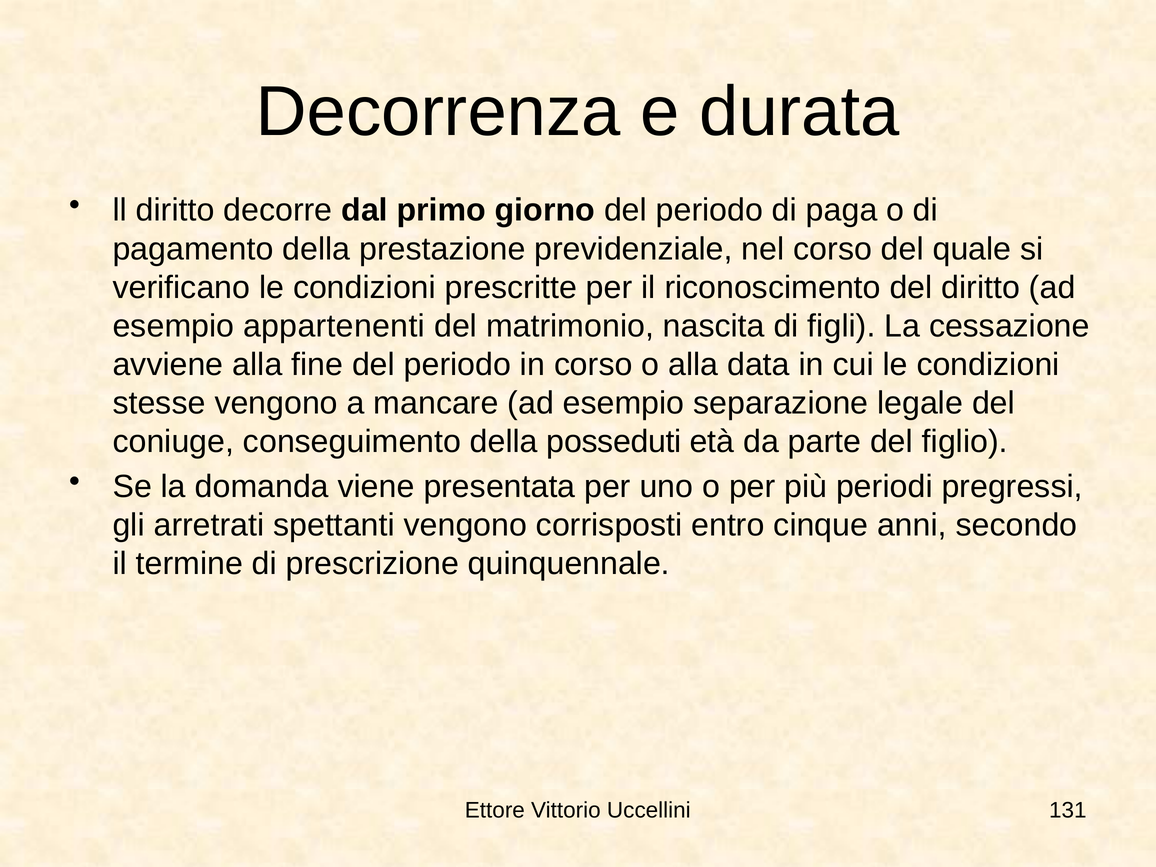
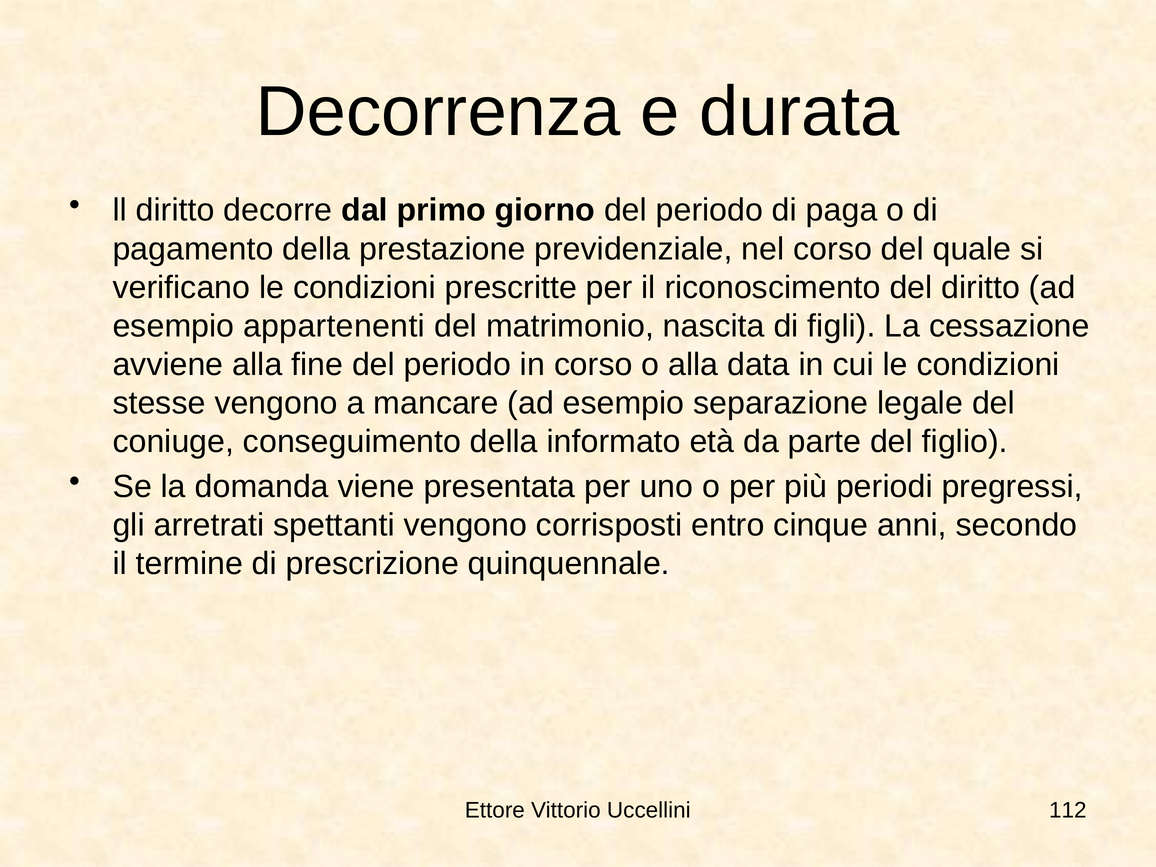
posseduti: posseduti -> informato (614, 442)
131: 131 -> 112 (1068, 810)
